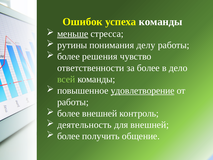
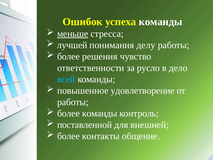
рутины: рутины -> лучшей (72, 45)
за более: более -> русло (148, 68)
всей colour: light green -> light blue (66, 79)
удовлетворение underline: present -> none (143, 91)
более внешней: внешней -> команды (100, 113)
деятельность: деятельность -> поставленной (85, 125)
получить: получить -> контакты (101, 136)
